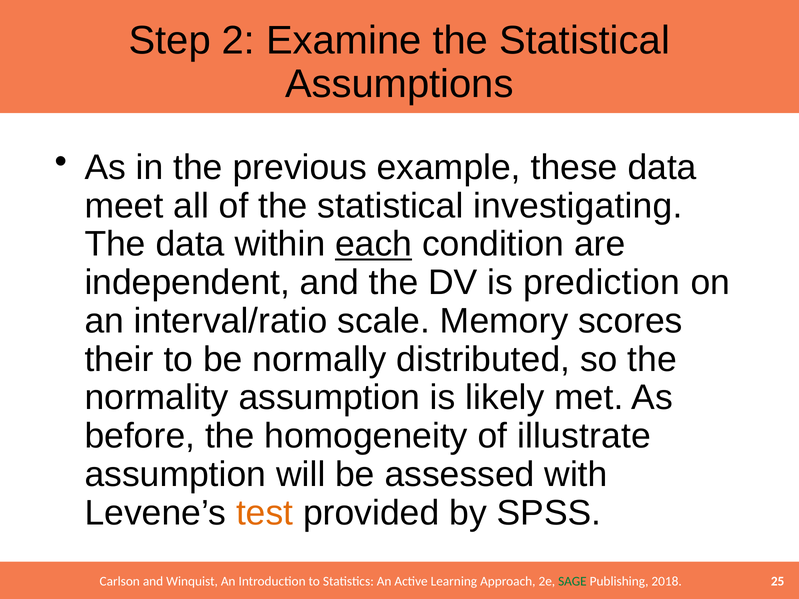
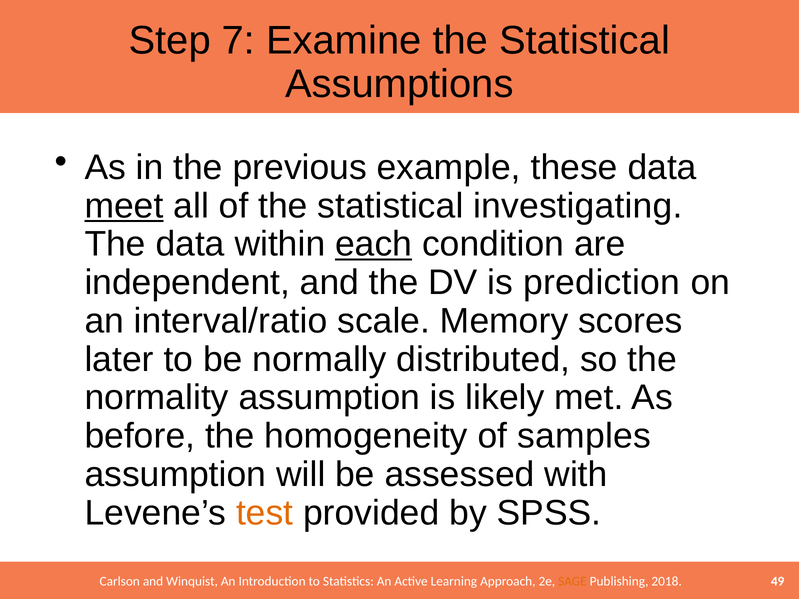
2: 2 -> 7 (238, 41)
meet underline: none -> present (124, 206)
their: their -> later (119, 360)
illustrate: illustrate -> samples (584, 436)
SAGE colour: green -> orange (572, 582)
25: 25 -> 49 (778, 581)
